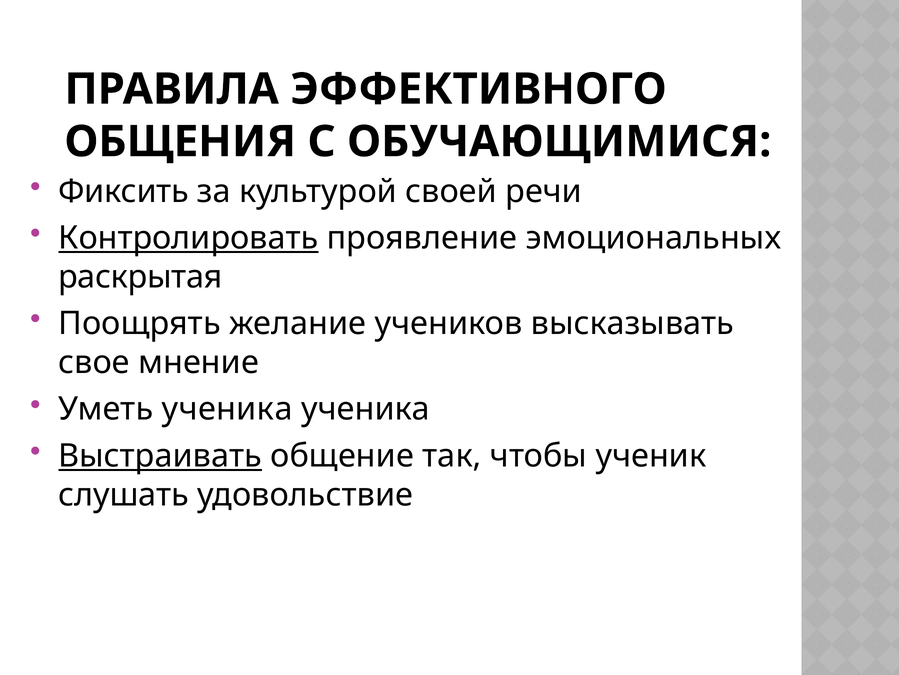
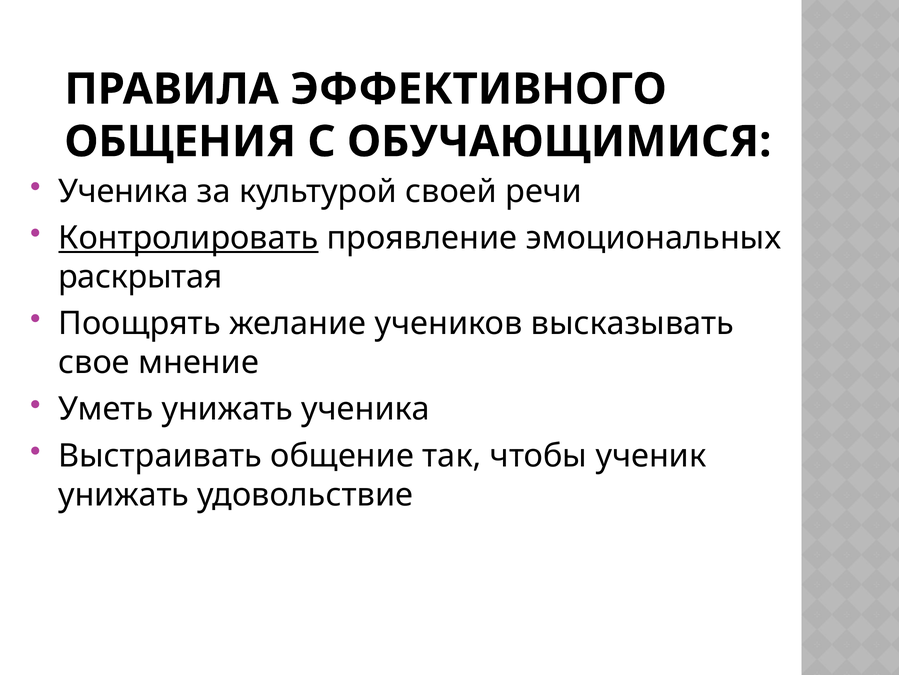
Фиксить: Фиксить -> Ученика (123, 191)
Уметь ученика: ученика -> унижать (227, 409)
Выстраивать underline: present -> none (160, 455)
слушать: слушать -> унижать (124, 494)
